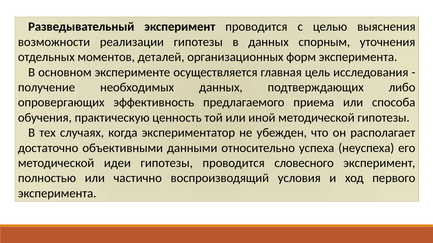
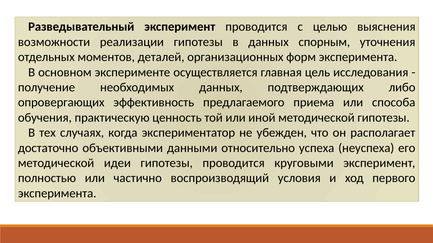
словесного: словесного -> круговыми (304, 163)
